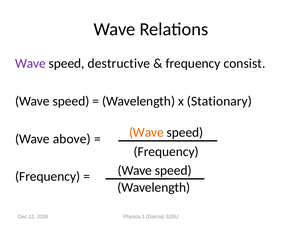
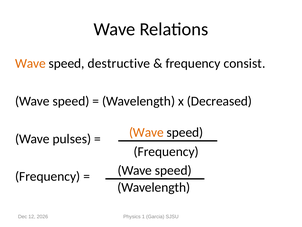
Wave colour: purple -> orange (30, 63)
Stationary: Stationary -> Decreased (219, 101)
above: above -> pulses (72, 139)
